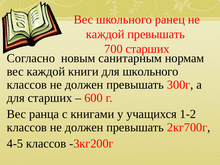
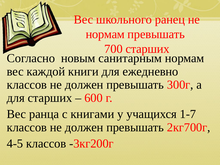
каждой: каждой -> нормам (105, 34)
для школьного: школьного -> ежедневно (150, 71)
1-2: 1-2 -> 1-7 (188, 114)
